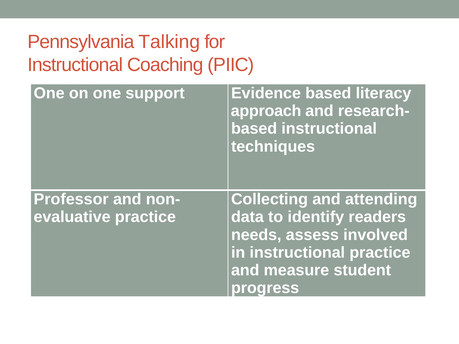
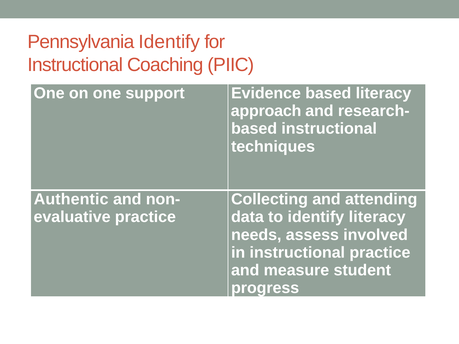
Pennsylvania Talking: Talking -> Identify (169, 42)
Professor: Professor -> Authentic (71, 199)
identify readers: readers -> literacy (377, 217)
